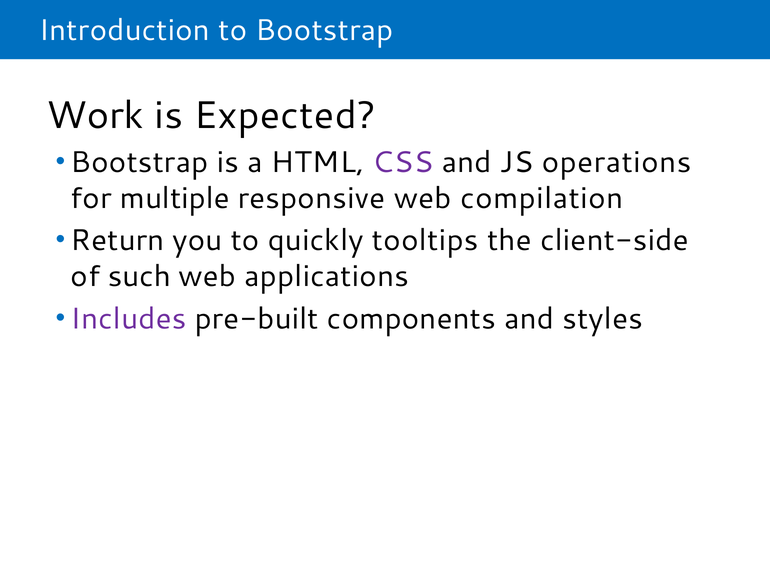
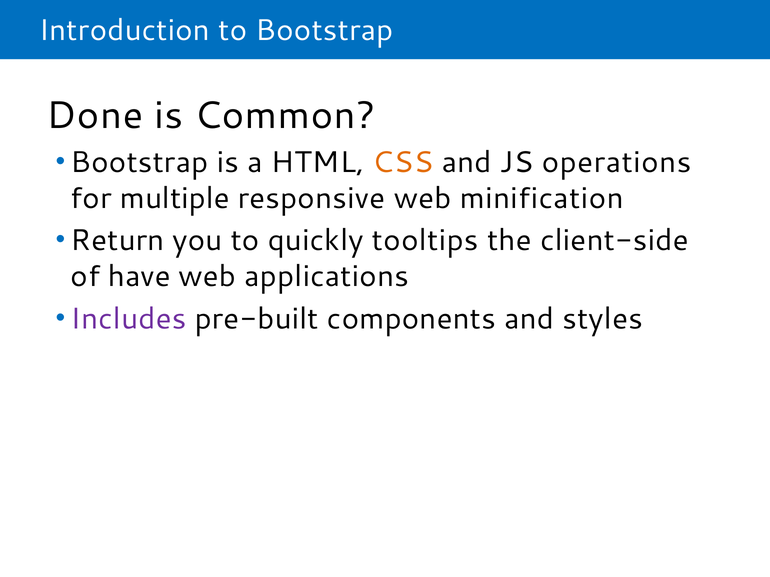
Work: Work -> Done (95, 116)
Expected: Expected -> Common (285, 116)
CSS colour: purple -> orange (403, 162)
compilation: compilation -> minification (542, 198)
such: such -> have (139, 277)
